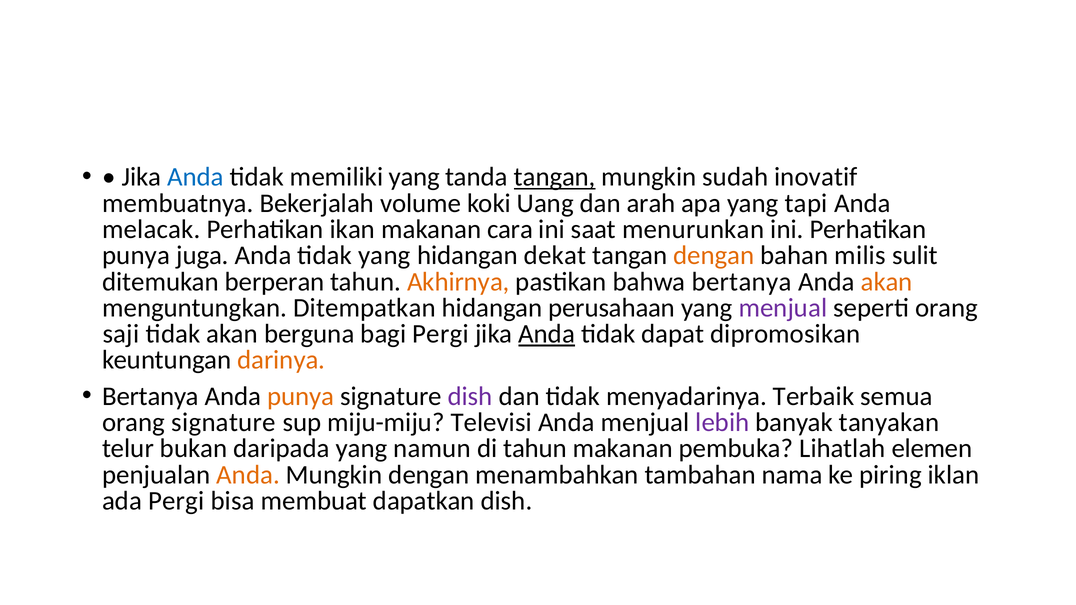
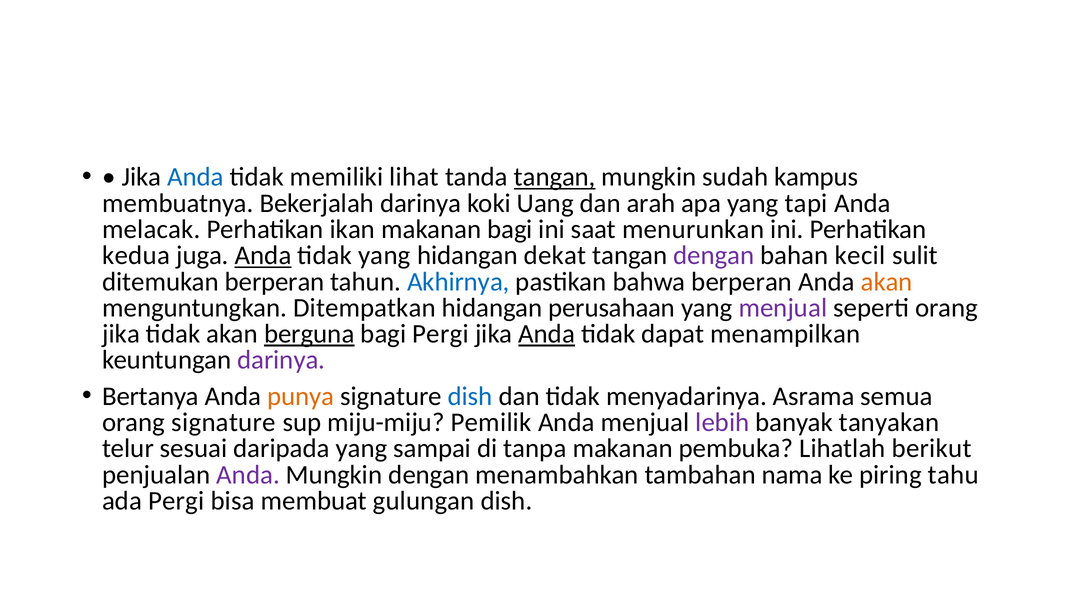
memiliki yang: yang -> lihat (414, 177)
inovatif: inovatif -> kampus (816, 177)
Bekerjalah volume: volume -> darinya (421, 203)
makanan cara: cara -> bagi (510, 229)
punya: punya -> kedua (136, 256)
Anda underline: none -> present (263, 256)
dengan colour: orange -> purple (714, 256)
milis: milis -> kecil (860, 256)
Akhirnya colour: orange -> blue (458, 282)
bahwa bertanya: bertanya -> berperan (742, 282)
saji: saji -> jika (121, 334)
berguna underline: none -> present (309, 334)
dipromosikan: dipromosikan -> menampilkan (785, 334)
darinya colour: orange -> purple (281, 360)
dish colour: purple -> blue (470, 396)
Terbaik: Terbaik -> Asrama (814, 396)
Televisi: Televisi -> Pemilik (491, 423)
bukan: bukan -> sesuai (194, 449)
namun: namun -> sampai (432, 449)
di tahun: tahun -> tanpa (535, 449)
elemen: elemen -> berikut (932, 449)
Anda colour: orange -> purple (248, 475)
iklan: iklan -> tahu (953, 475)
dapatkan: dapatkan -> gulungan (424, 501)
